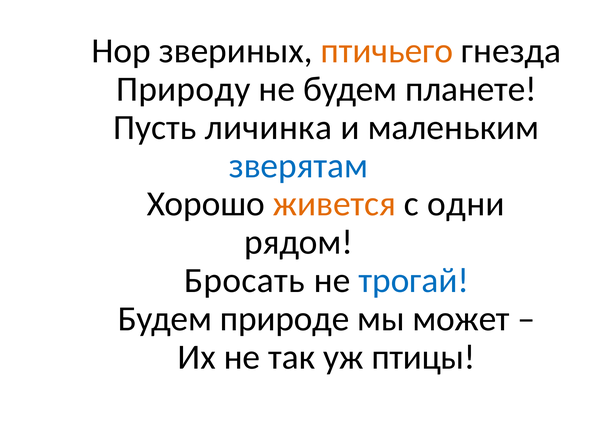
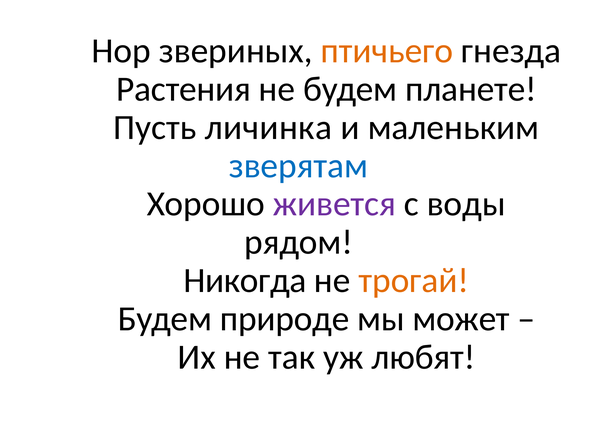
Природу: Природу -> Растения (184, 89)
живется colour: orange -> purple (334, 204)
одни: одни -> воды (466, 204)
Бросать: Бросать -> Никогда (245, 280)
трогай colour: blue -> orange (414, 280)
птицы: птицы -> любят (423, 357)
